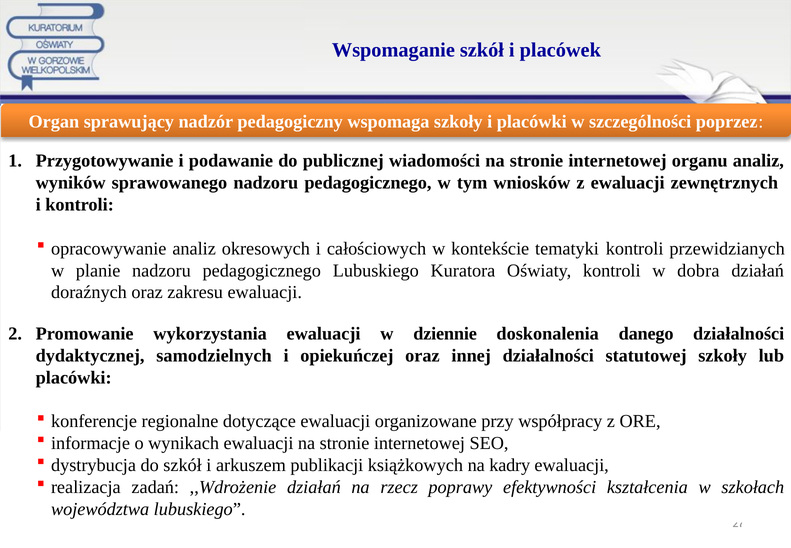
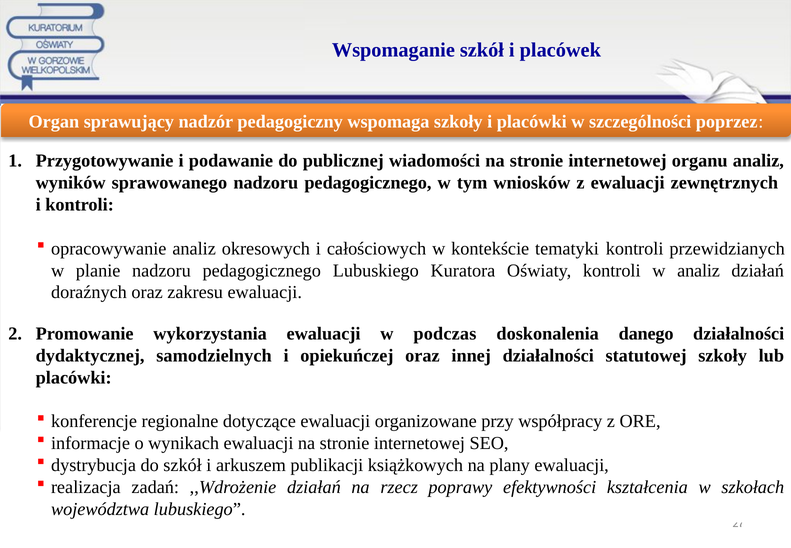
w dobra: dobra -> analiz (699, 270)
dziennie: dziennie -> podczas (445, 334)
kadry: kadry -> plany (510, 465)
